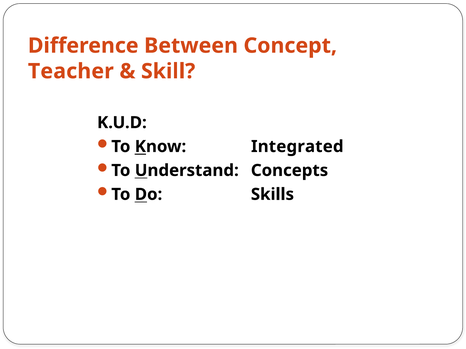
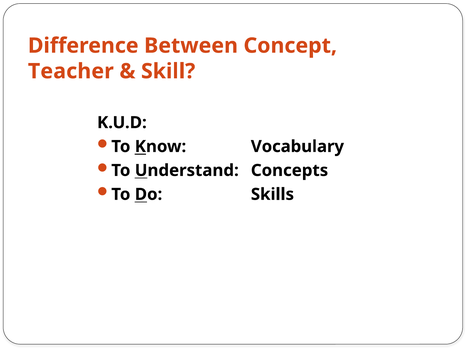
Integrated: Integrated -> Vocabulary (297, 147)
